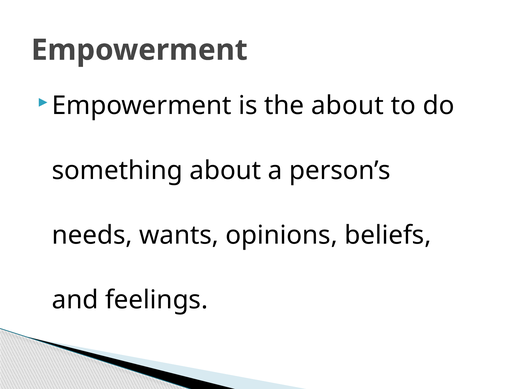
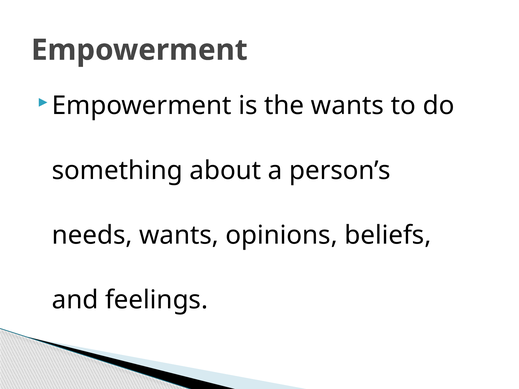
the about: about -> wants (348, 106)
